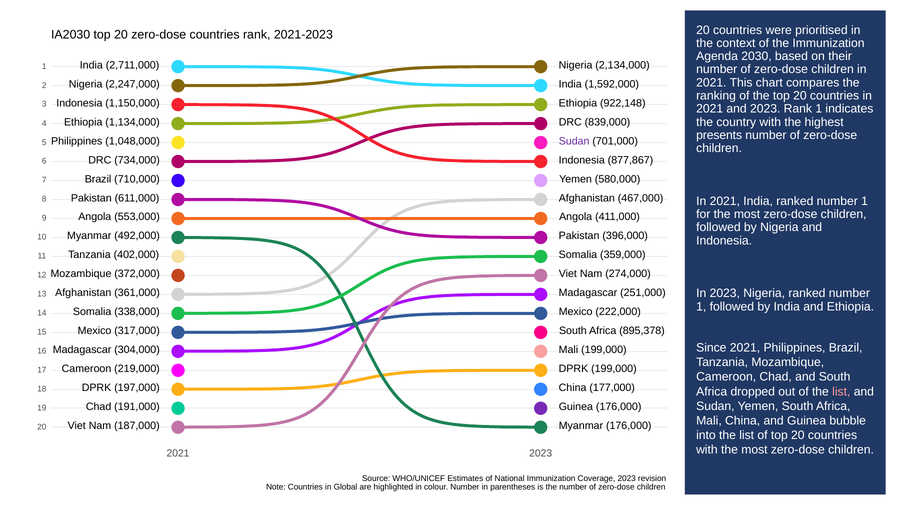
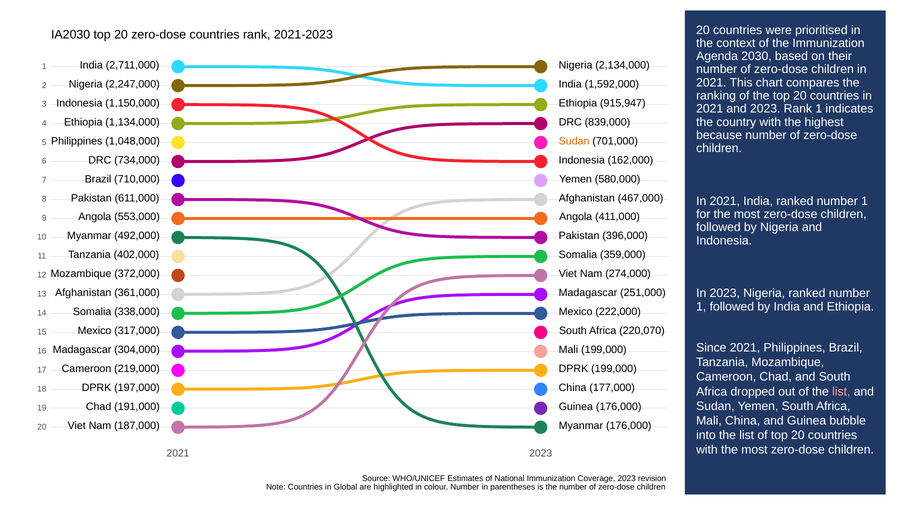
922,148: 922,148 -> 915,947 (623, 103)
presents: presents -> because (719, 135)
Sudan colour: purple -> orange (574, 141)
877,867: 877,867 -> 162,000 (631, 160)
895,378: 895,378 -> 220,070 (642, 331)
